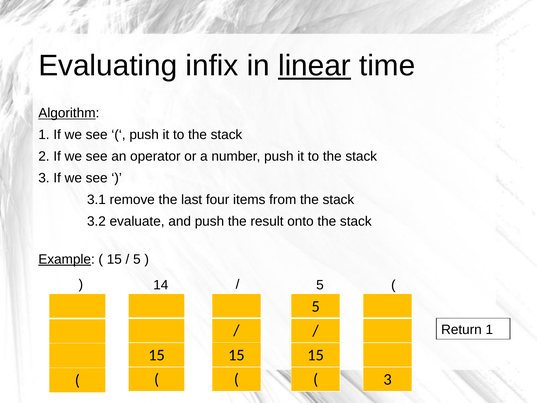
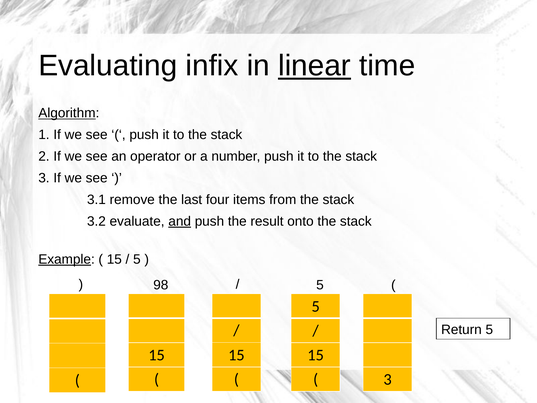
and underline: none -> present (180, 221)
14: 14 -> 98 (161, 285)
Return 1: 1 -> 5 (489, 329)
